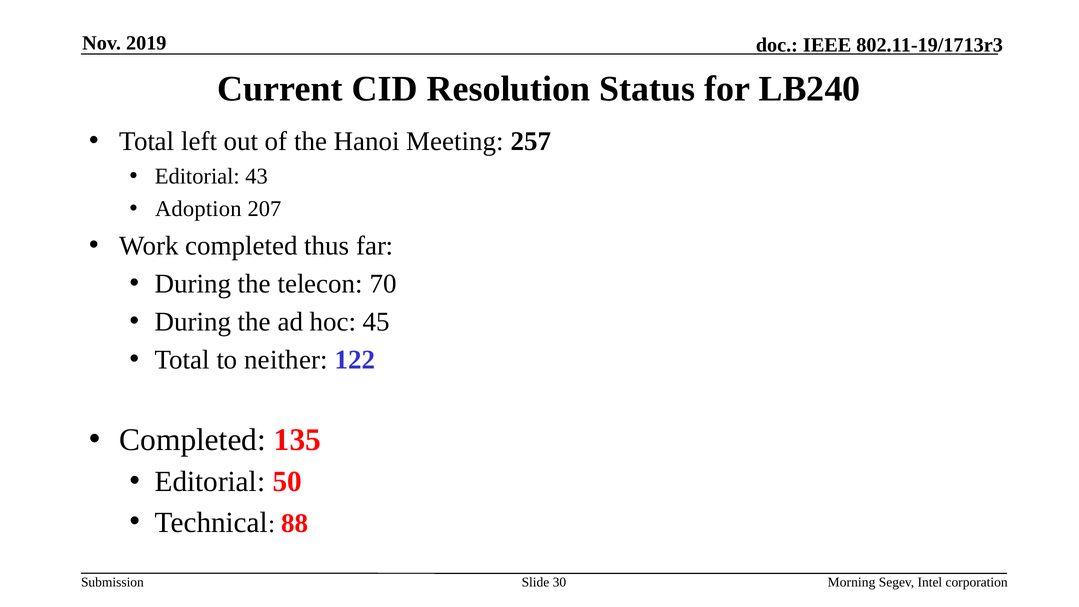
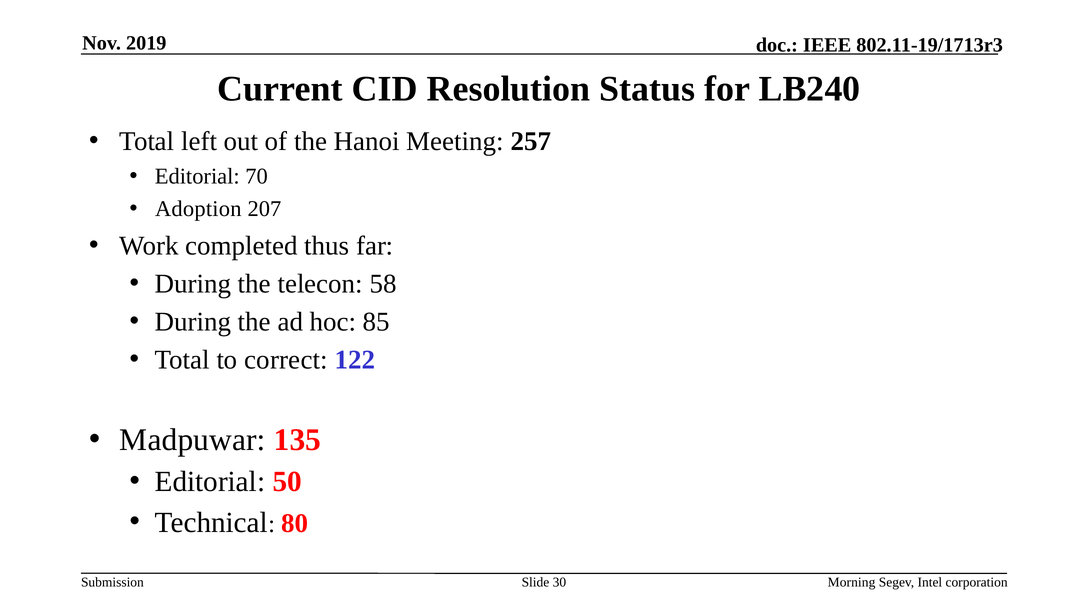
43: 43 -> 70 (257, 176)
70: 70 -> 58 (383, 284)
45: 45 -> 85 (376, 322)
neither: neither -> correct (286, 360)
Completed: Completed -> Madpuwar (193, 440)
88: 88 -> 80 (295, 523)
